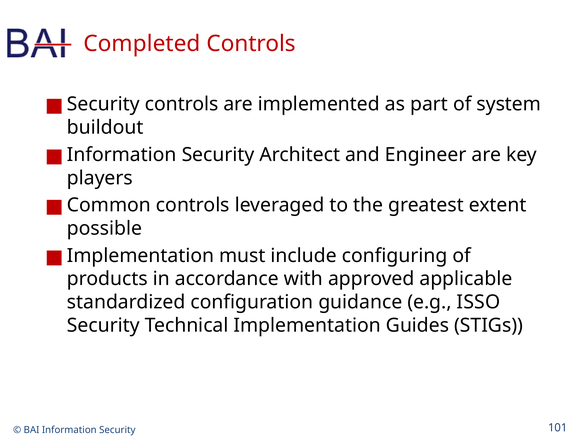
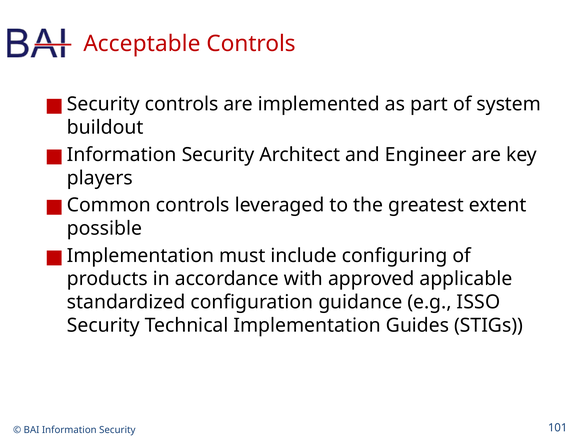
Completed: Completed -> Acceptable (142, 44)
